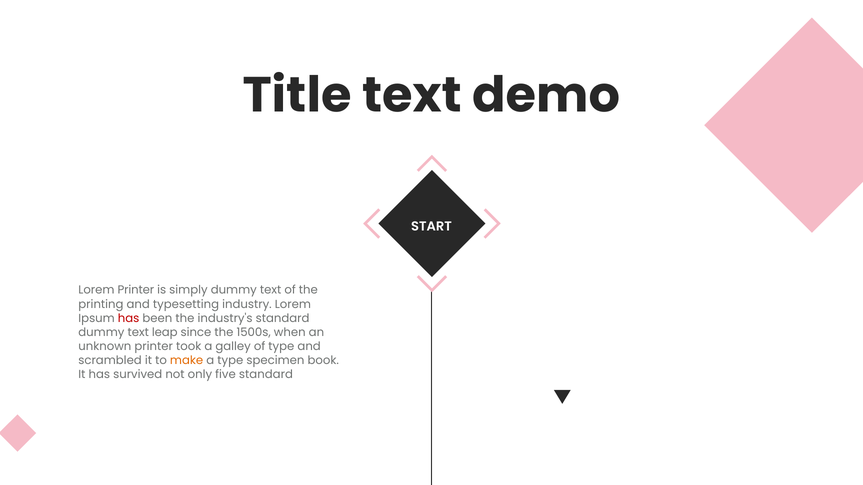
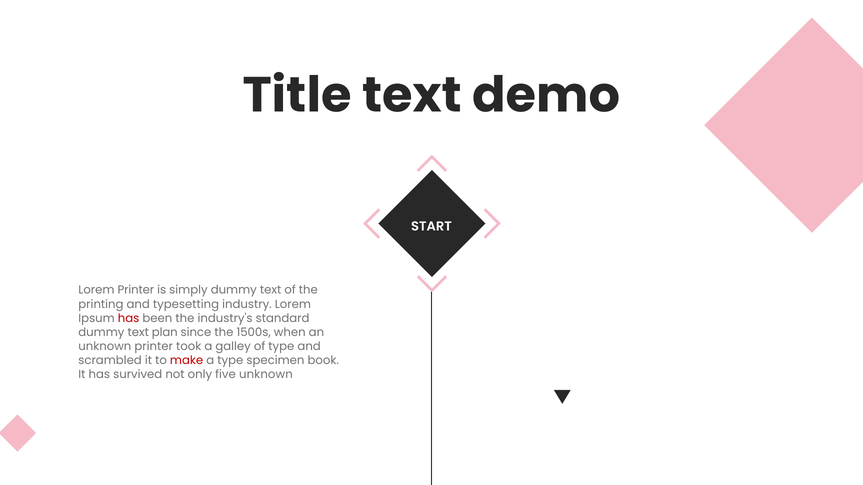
leap: leap -> plan (165, 333)
make colour: orange -> red (187, 361)
five standard: standard -> unknown (266, 375)
